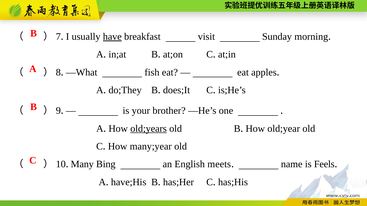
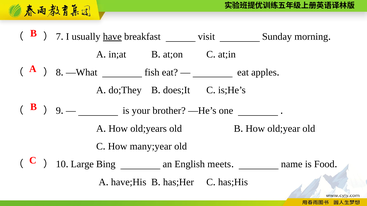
old;years underline: present -> none (149, 129)
Many: Many -> Large (82, 165)
Feels: Feels -> Food (324, 165)
